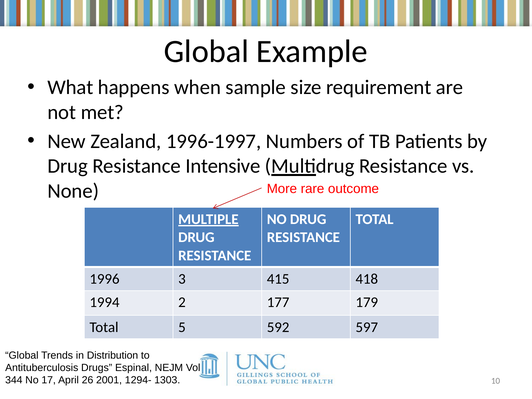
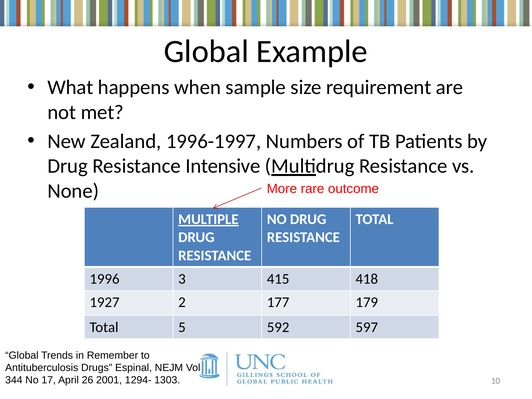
1994: 1994 -> 1927 (105, 302)
Distribution: Distribution -> Remember (112, 355)
